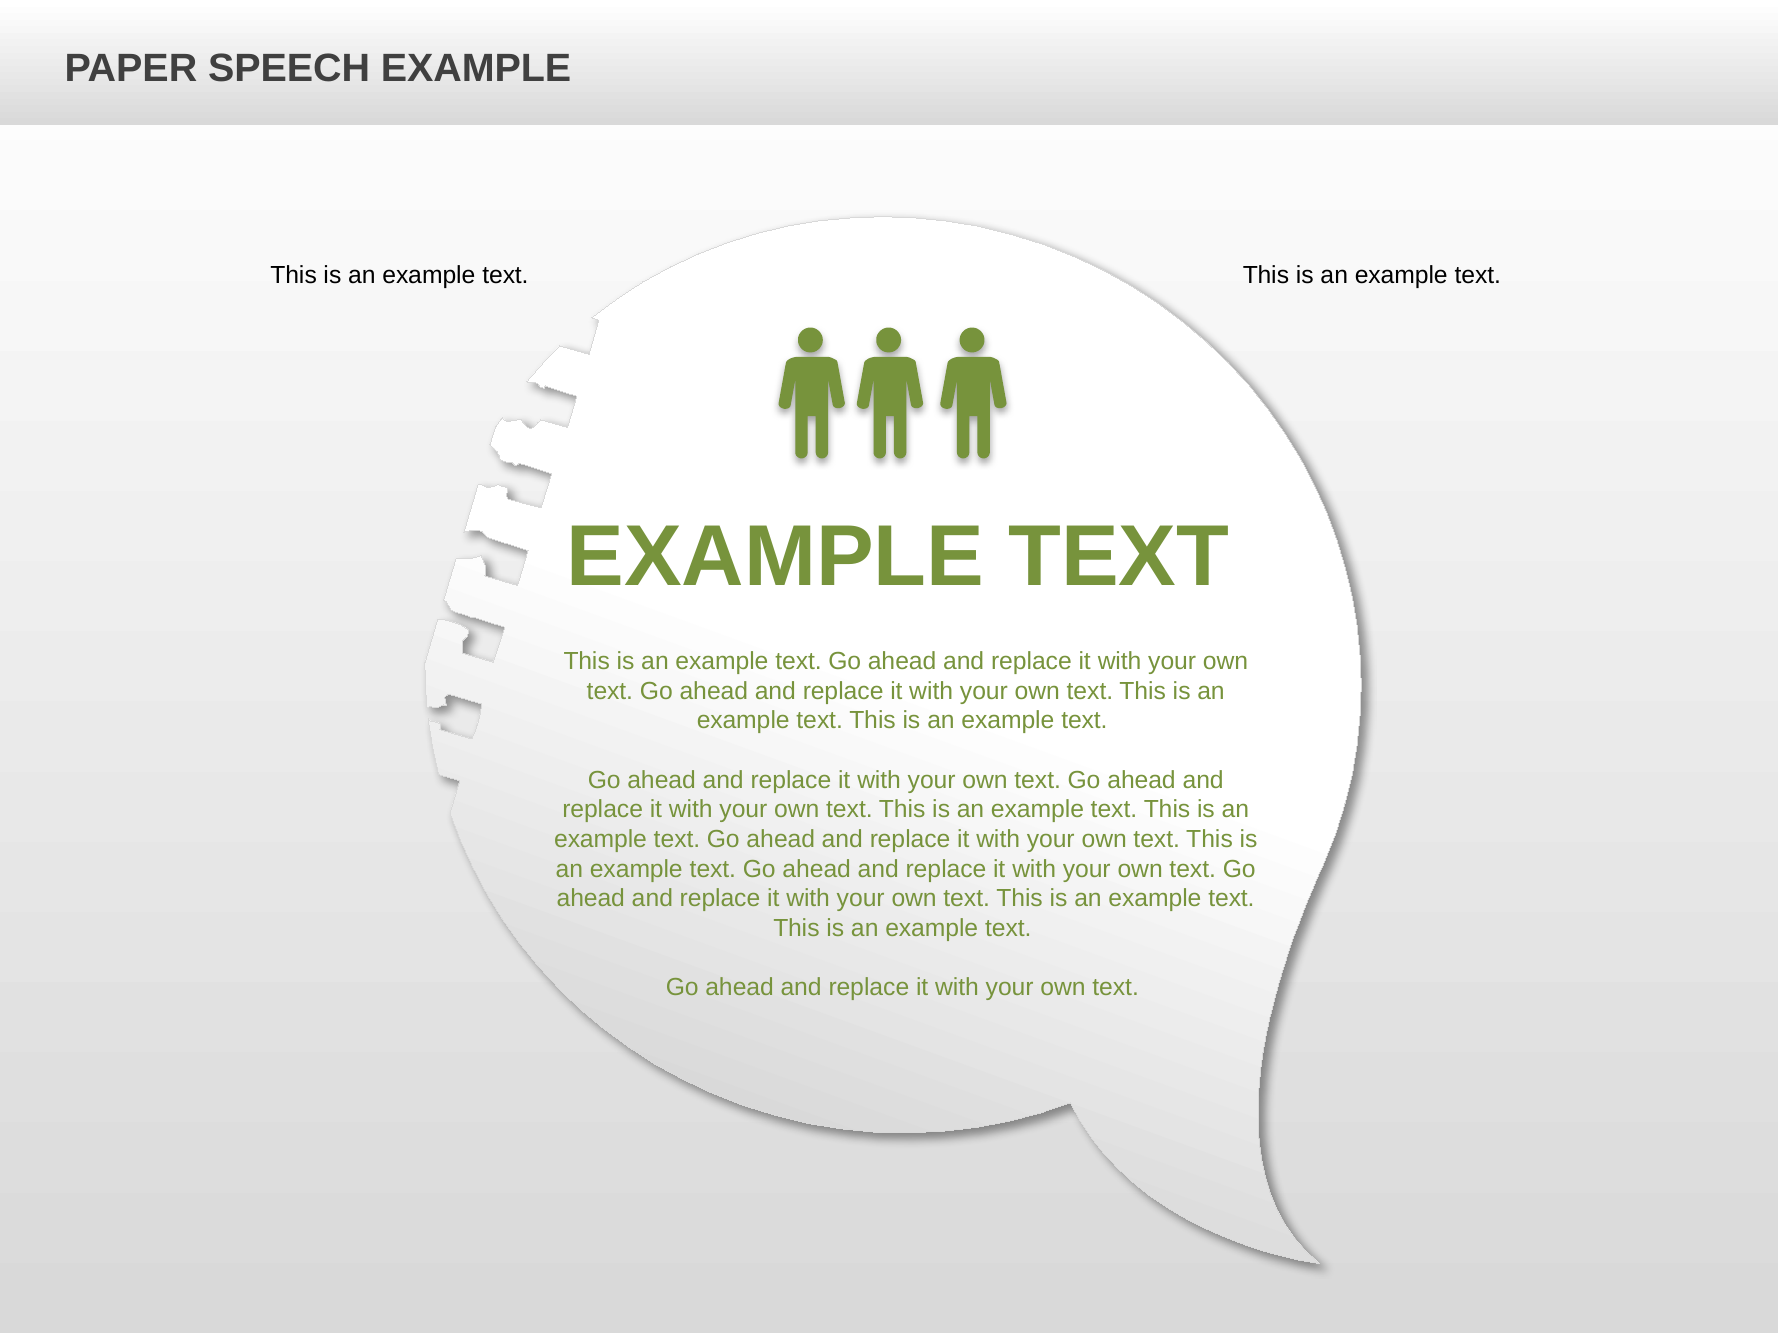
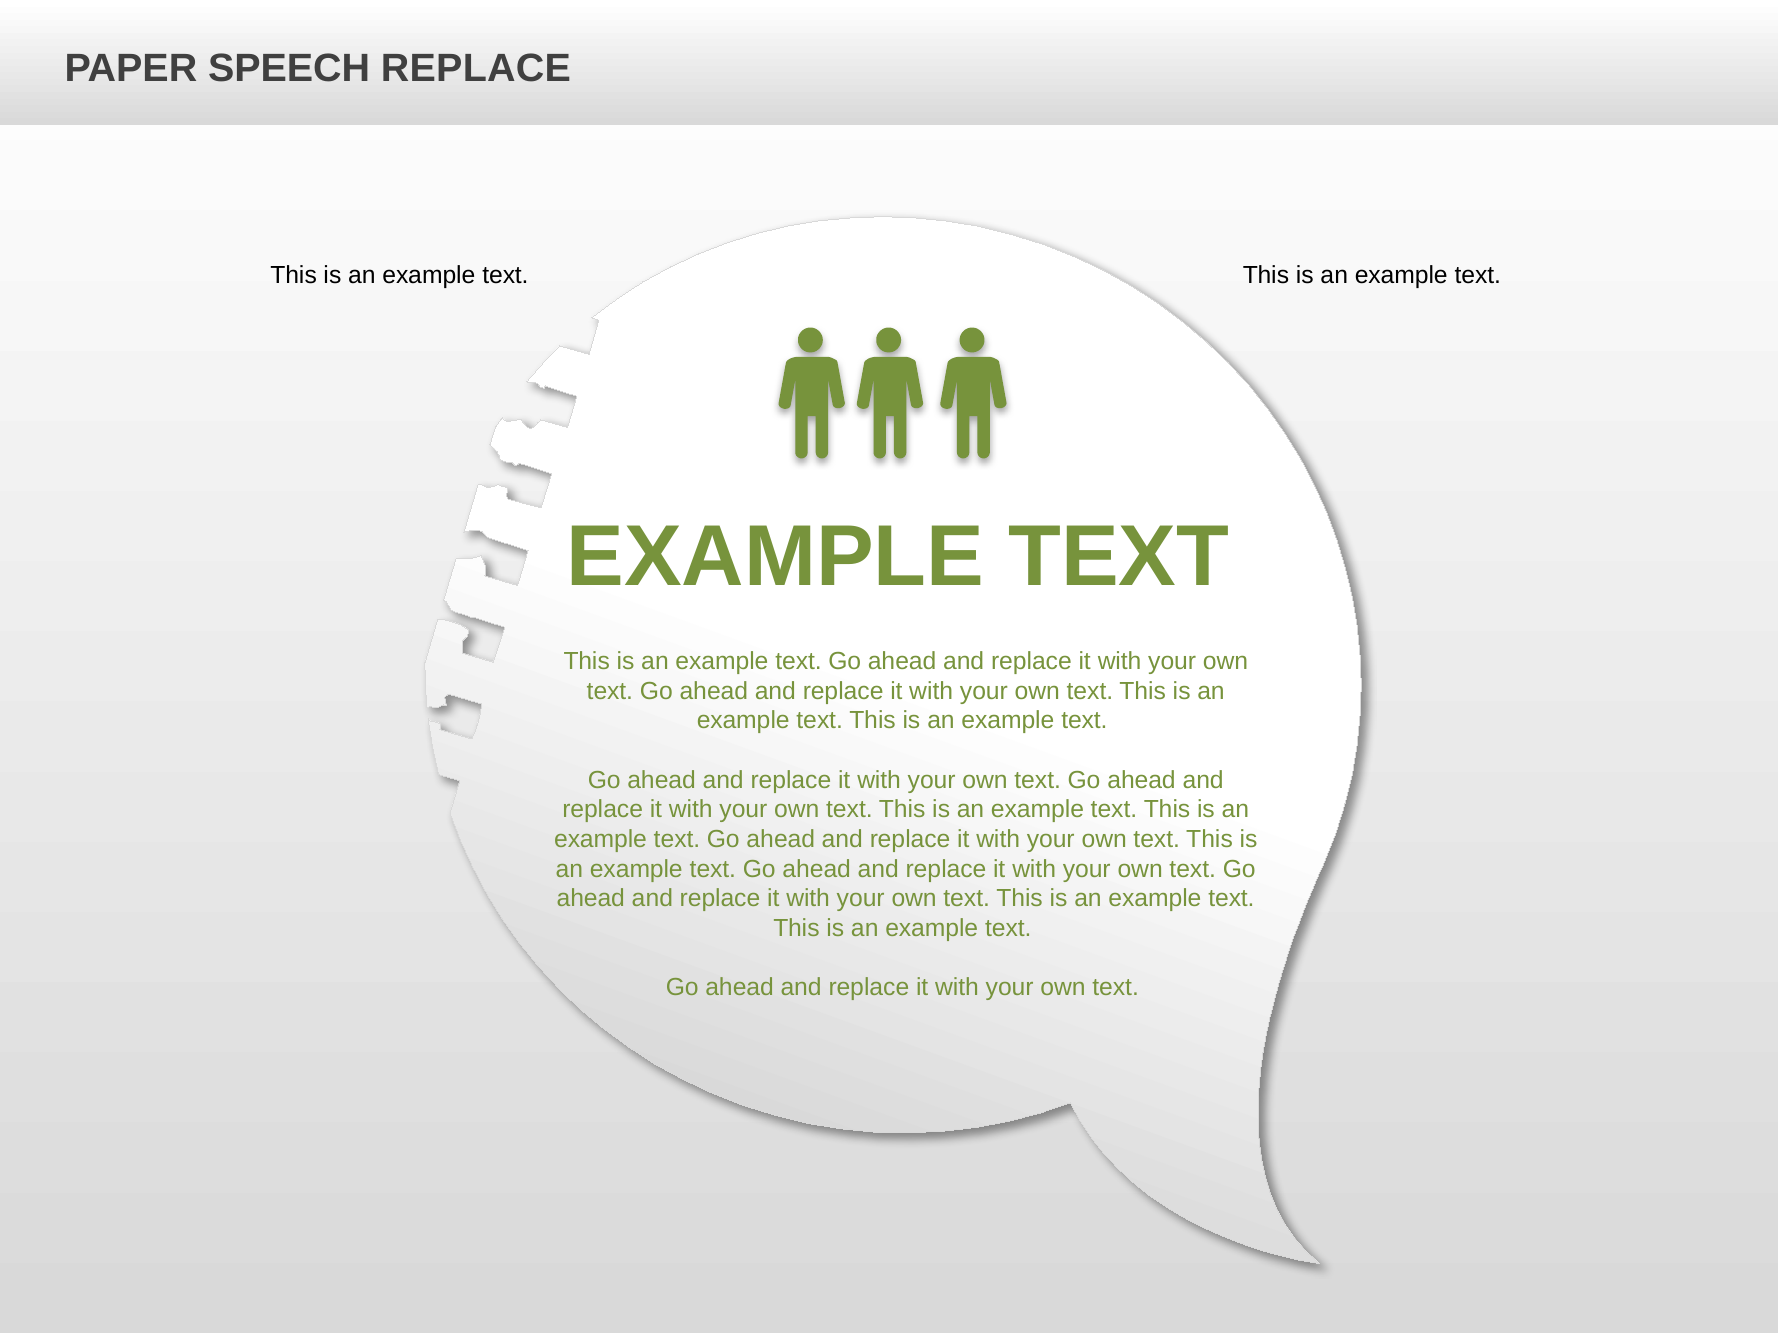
SPEECH EXAMPLE: EXAMPLE -> REPLACE (476, 69)
